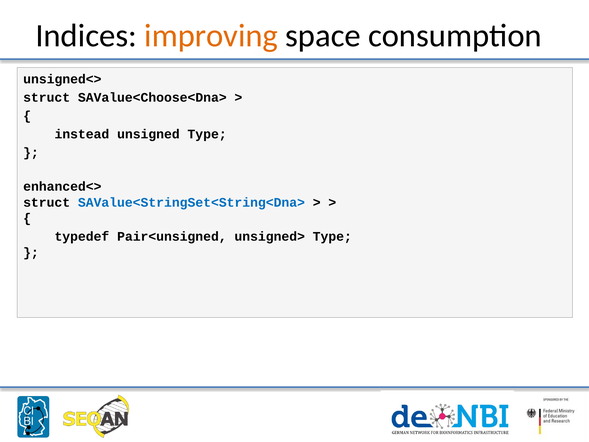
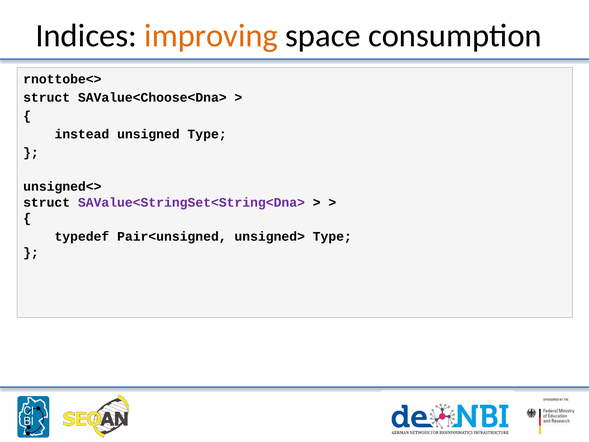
unsigned<>: unsigned<> -> rnottobe<> (62, 79)
enhanced<>: enhanced<> -> unsigned<> (62, 186)
SAValue<StringSet<String<Dna> colour: blue -> purple (191, 202)
